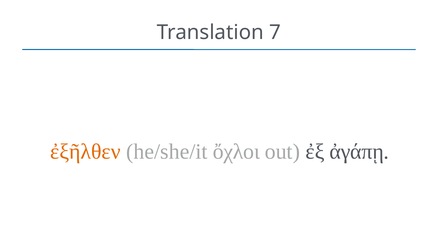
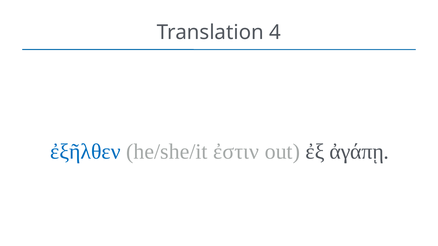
7: 7 -> 4 (275, 33)
ἐξῆλθεν colour: orange -> blue (85, 152)
ὄχλοι: ὄχλοι -> ἐστιν (236, 152)
